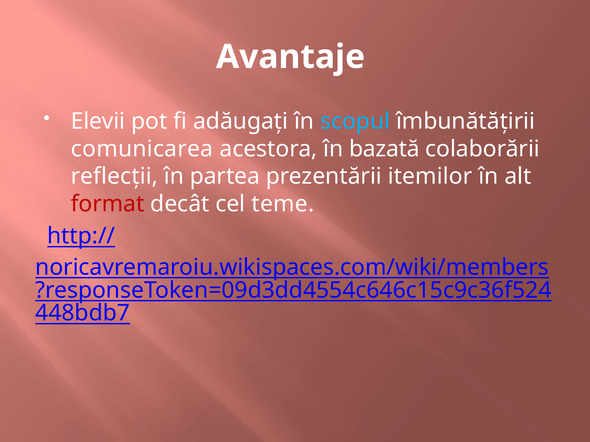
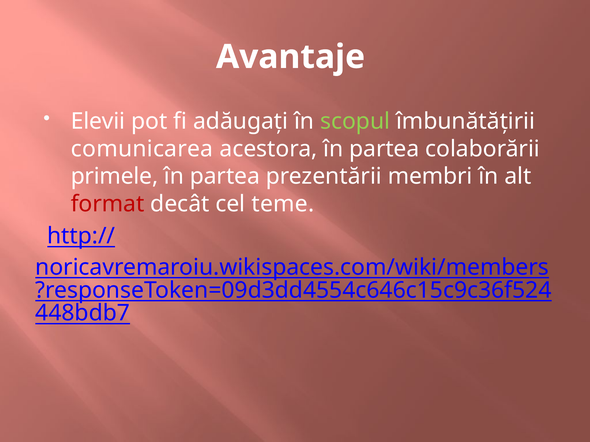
scopul colour: light blue -> light green (355, 122)
acestora în bazată: bazată -> partea (384, 149)
reflecţii: reflecţii -> primele (114, 177)
itemilor: itemilor -> membri (430, 177)
